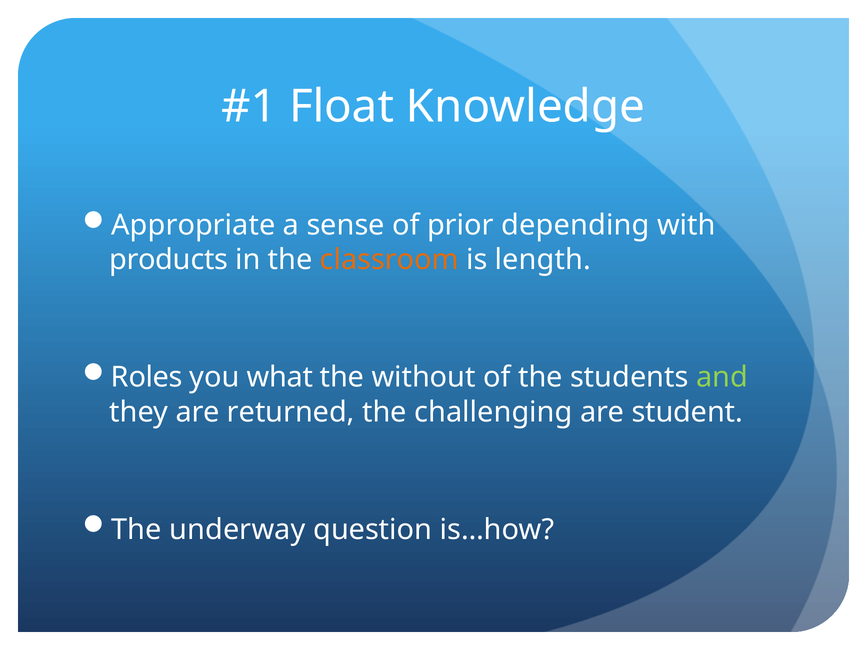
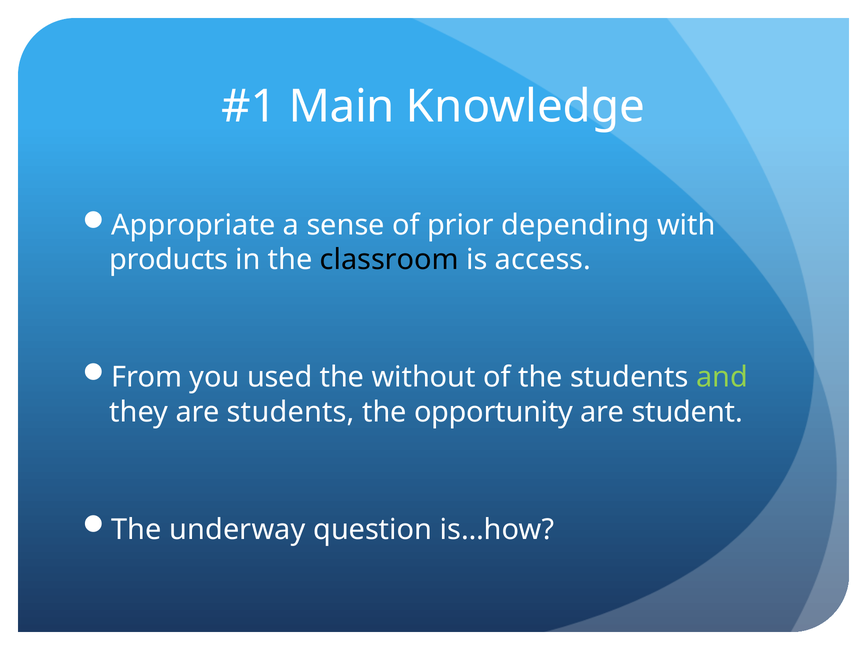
Float: Float -> Main (342, 107)
classroom colour: orange -> black (389, 260)
length: length -> access (543, 260)
Roles: Roles -> From (147, 378)
what: what -> used (280, 378)
are returned: returned -> students (291, 412)
challenging: challenging -> opportunity (494, 412)
